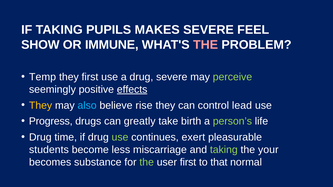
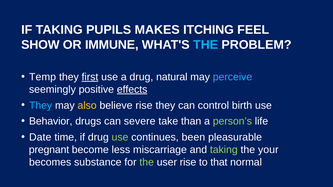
MAKES SEVERE: SEVERE -> ITCHING (209, 30)
THE colour: pink -> light blue (206, 45)
first underline: none -> present (90, 77)
drug severe: severe -> natural (172, 77)
perceive colour: light green -> light blue (232, 77)
They colour: yellow -> light blue (41, 106)
also colour: light blue -> yellow (87, 106)
lead: lead -> birth (242, 106)
Progress: Progress -> Behavior (51, 121)
greatly: greatly -> severe (140, 121)
birth: birth -> than (191, 121)
Drug: Drug -> Date (40, 137)
exert: exert -> been (193, 137)
students: students -> pregnant (49, 150)
user first: first -> rise (188, 162)
